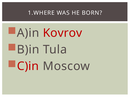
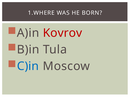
C)in colour: red -> blue (28, 66)
